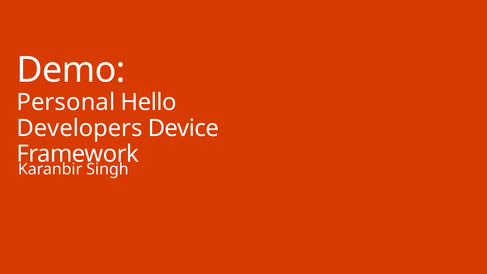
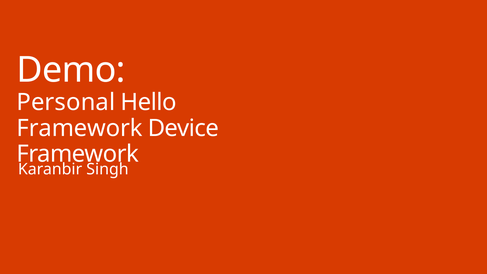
Developers: Developers -> Framework (80, 128)
